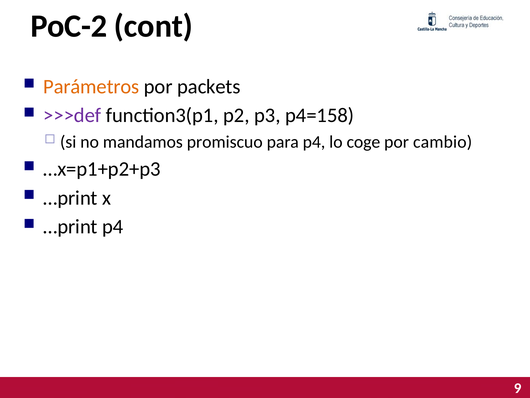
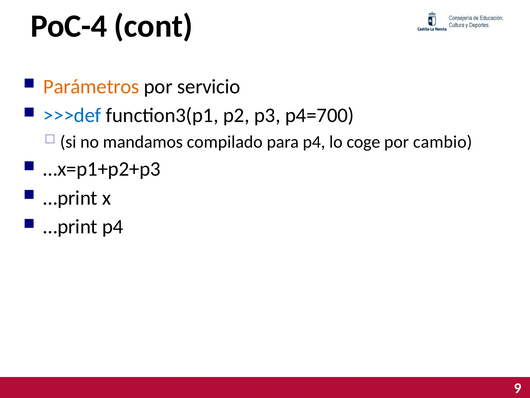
PoC-2: PoC-2 -> PoC-4 (69, 26)
packets: packets -> servicio (209, 87)
>>>def colour: purple -> blue (72, 115)
p4=158: p4=158 -> p4=700 (320, 115)
promiscuo: promiscuo -> compilado (225, 142)
